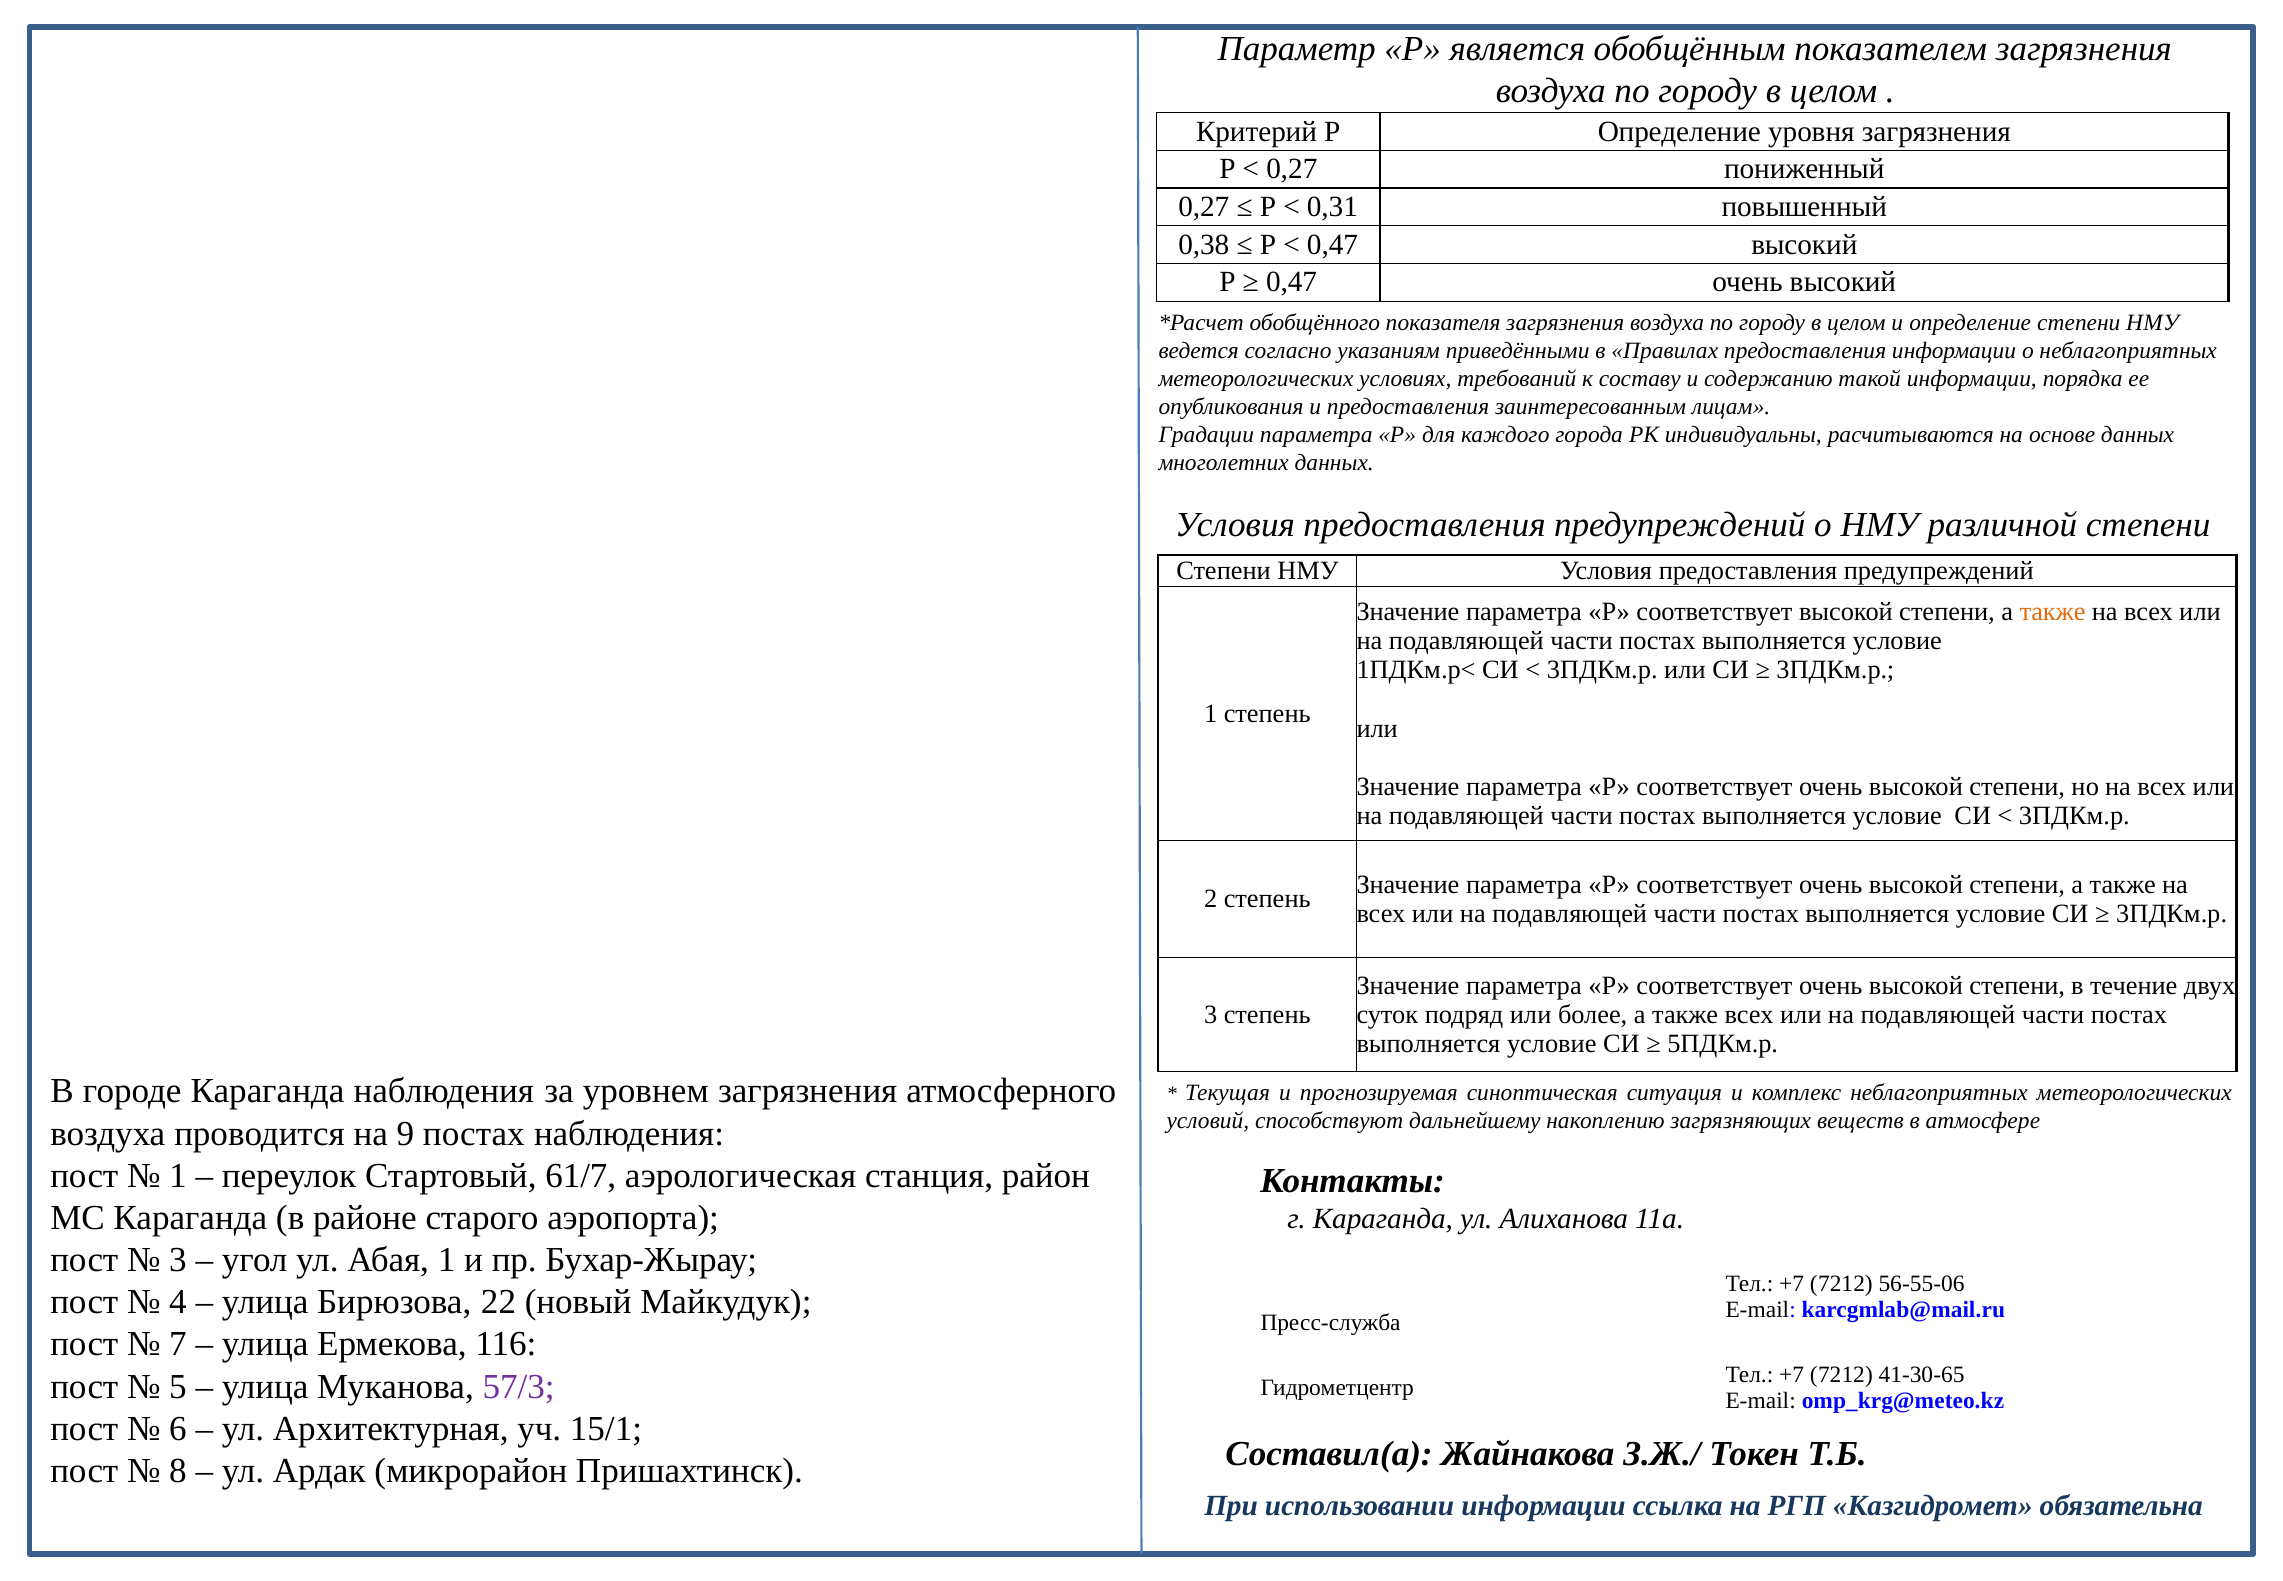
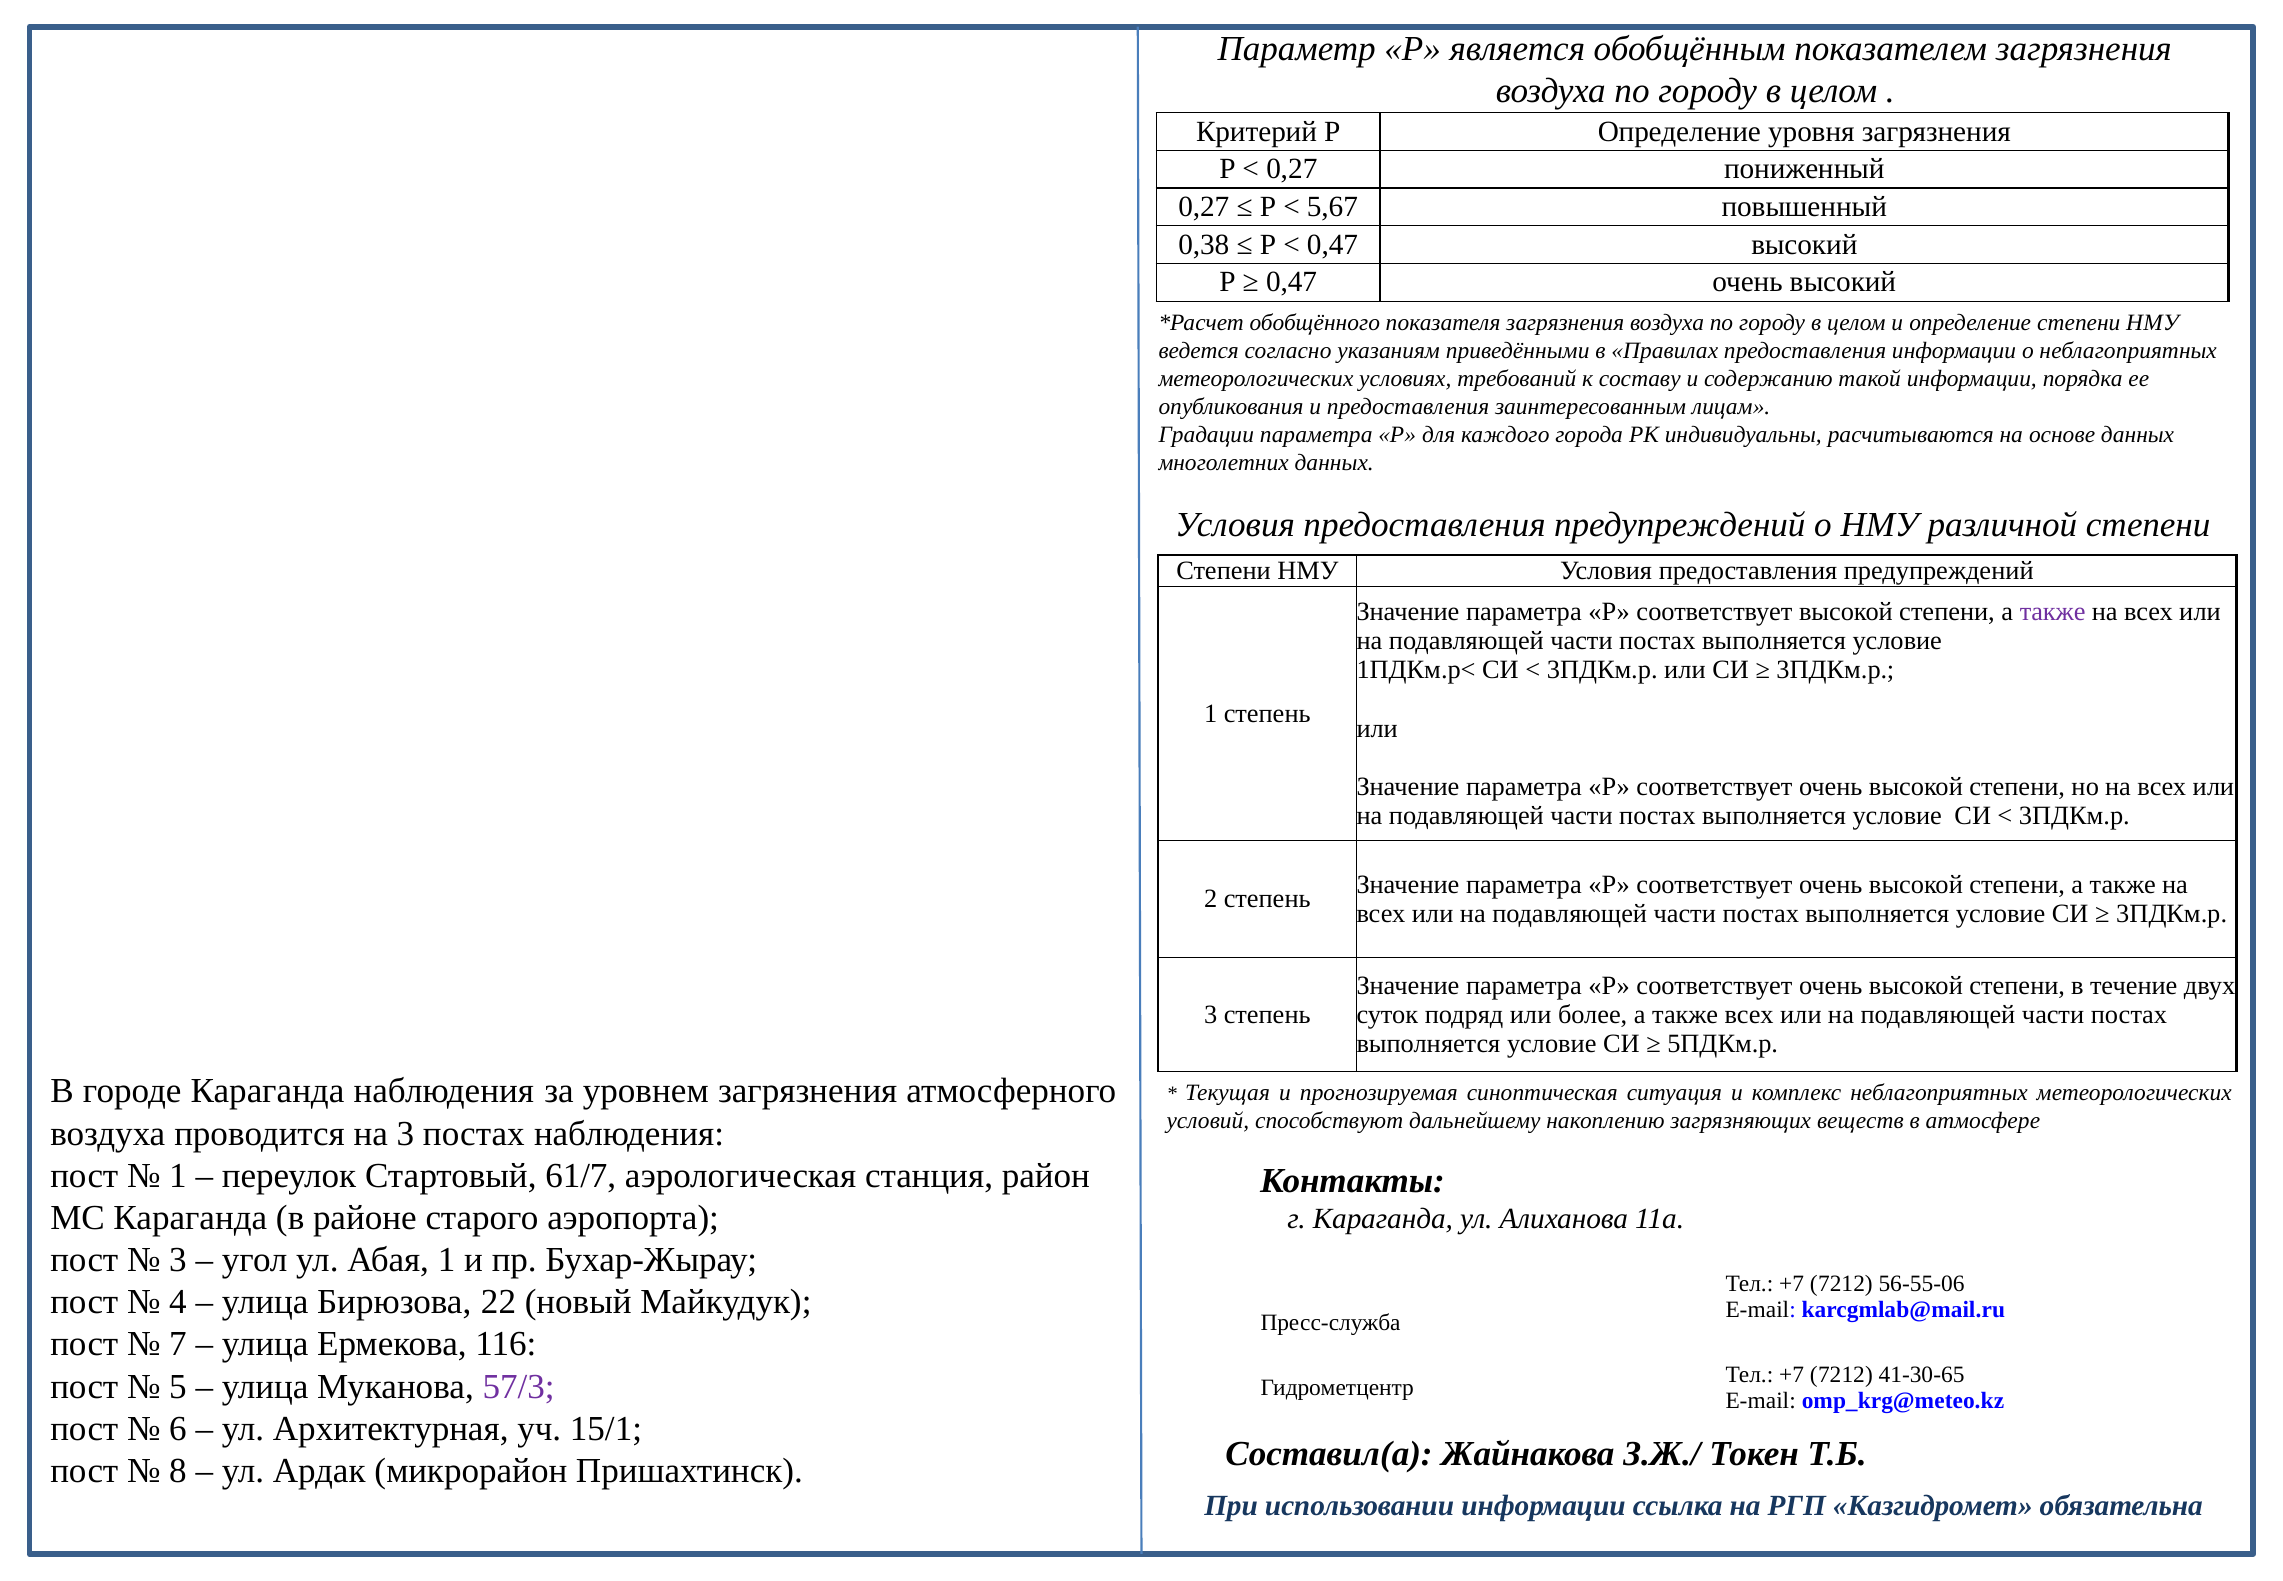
0,31: 0,31 -> 5,67 (1332, 207)
также colour: orange -> purple (2053, 611)
на 9: 9 -> 3 (405, 1133)
